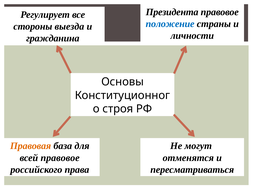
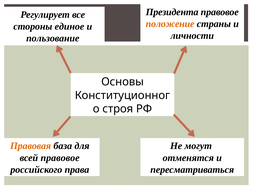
положение colour: blue -> orange (170, 24)
выезда: выезда -> единое (69, 26)
гражданина: гражданина -> пользование (53, 38)
